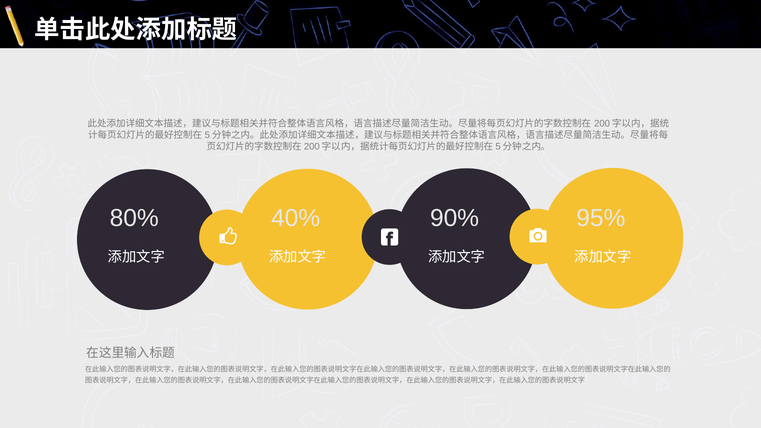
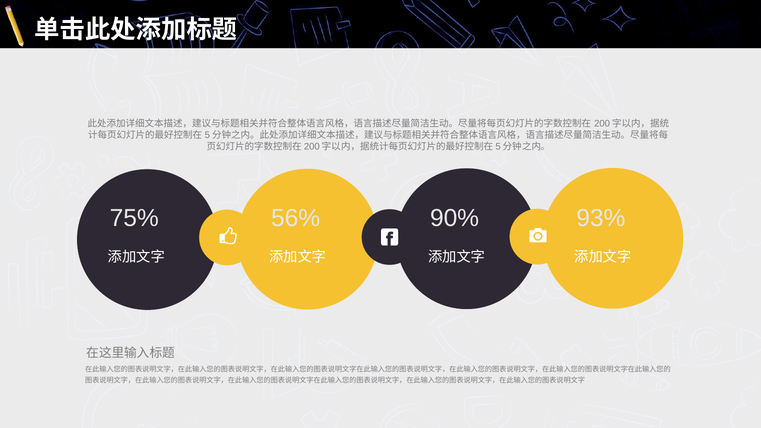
40%: 40% -> 56% (296, 218)
95%: 95% -> 93% (601, 218)
80%: 80% -> 75% (134, 218)
